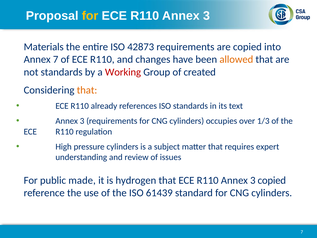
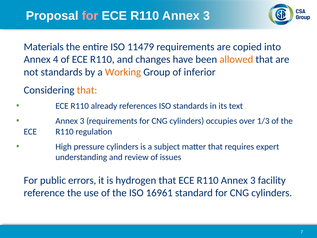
for colour: yellow -> pink (90, 16)
42873: 42873 -> 11479 (141, 47)
Annex 7: 7 -> 4 (56, 59)
Working colour: red -> orange (123, 72)
created: created -> inferior (200, 72)
made: made -> errors (82, 180)
3 copied: copied -> facility (272, 180)
61439: 61439 -> 16961 (159, 193)
